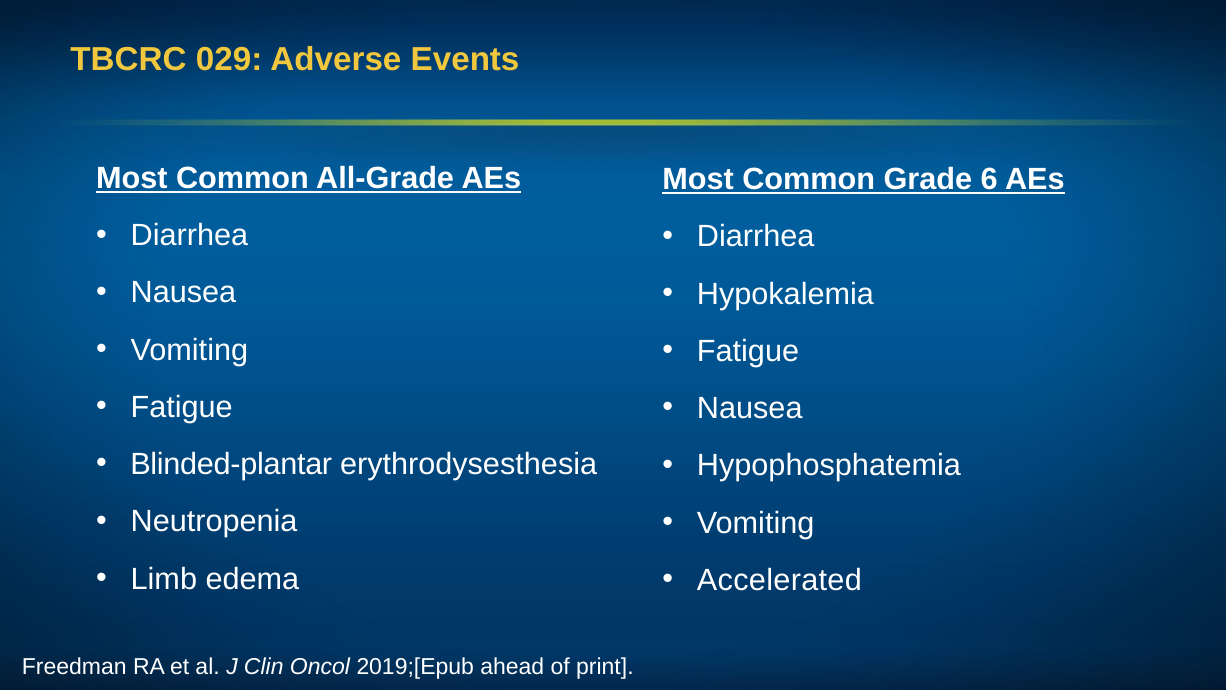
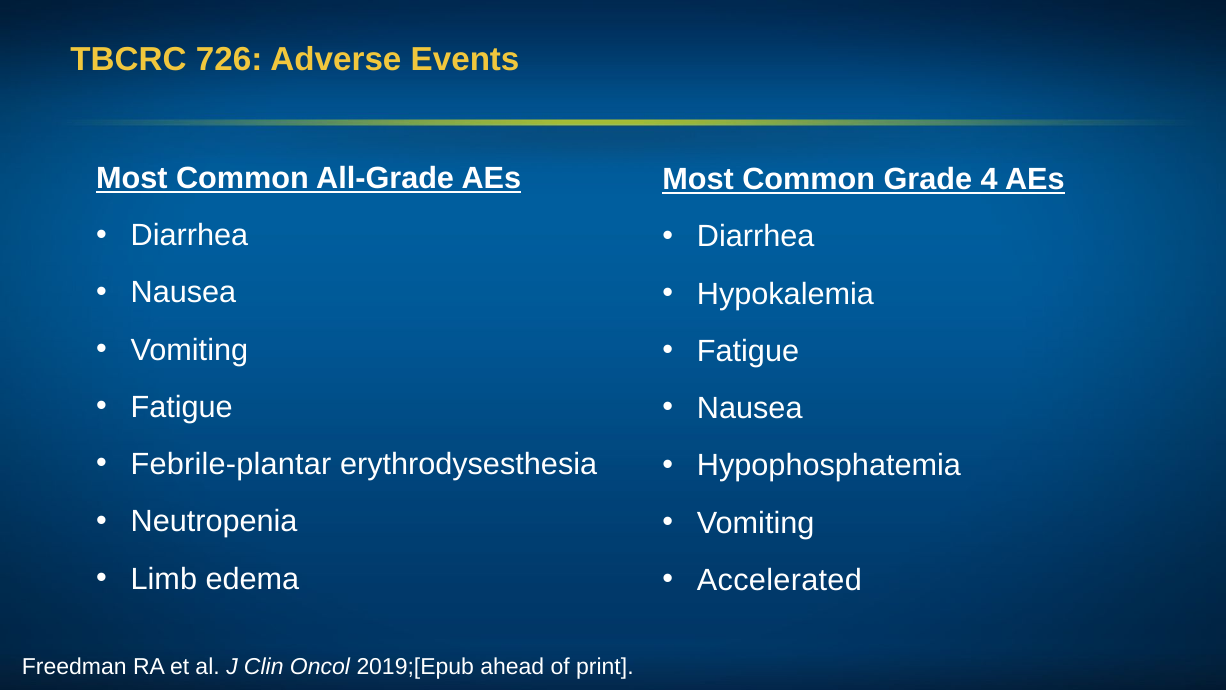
029: 029 -> 726 (229, 60)
6: 6 -> 4 (989, 180)
Blinded-plantar: Blinded-plantar -> Febrile-plantar (231, 464)
